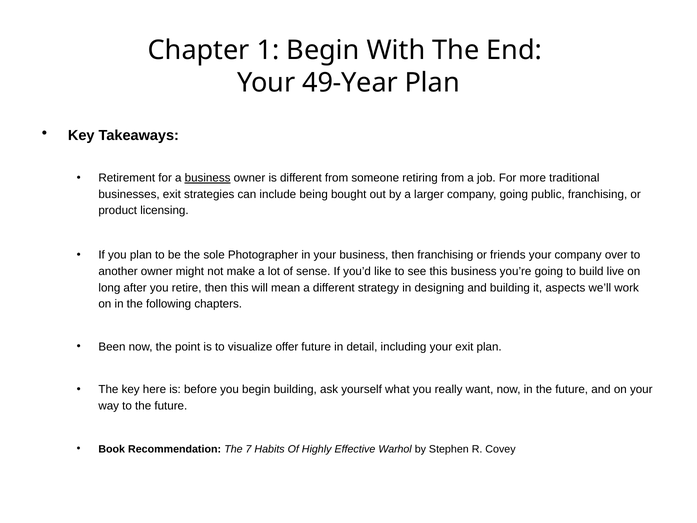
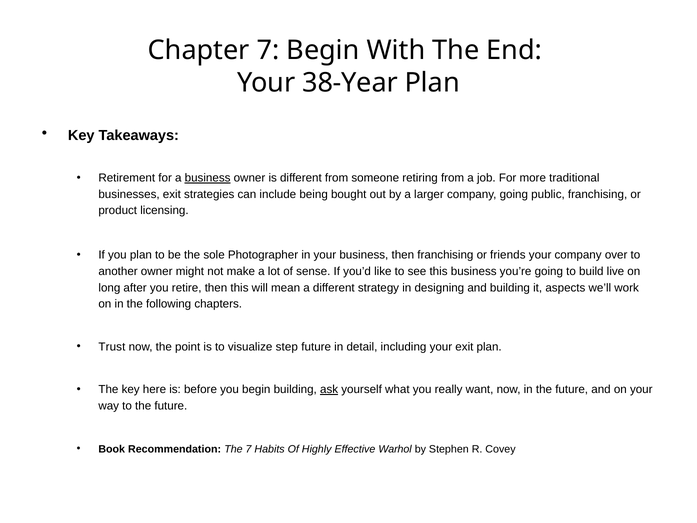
Chapter 1: 1 -> 7 (268, 50)
49-Year: 49-Year -> 38-Year (350, 83)
Been: Been -> Trust (112, 347)
offer: offer -> step (287, 347)
ask underline: none -> present (329, 389)
